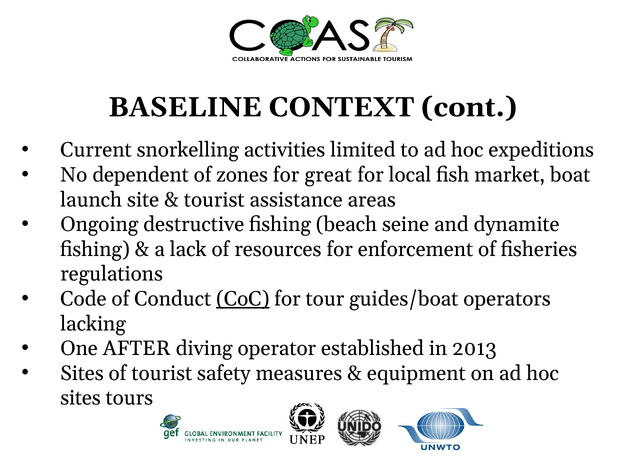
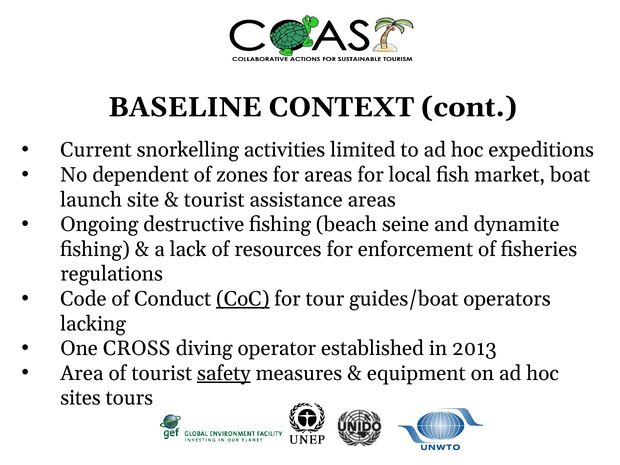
for great: great -> areas (328, 175)
AFTER: AFTER -> CROSS (137, 349)
Sites: Sites -> Area (82, 373)
safety underline: none -> present (224, 373)
